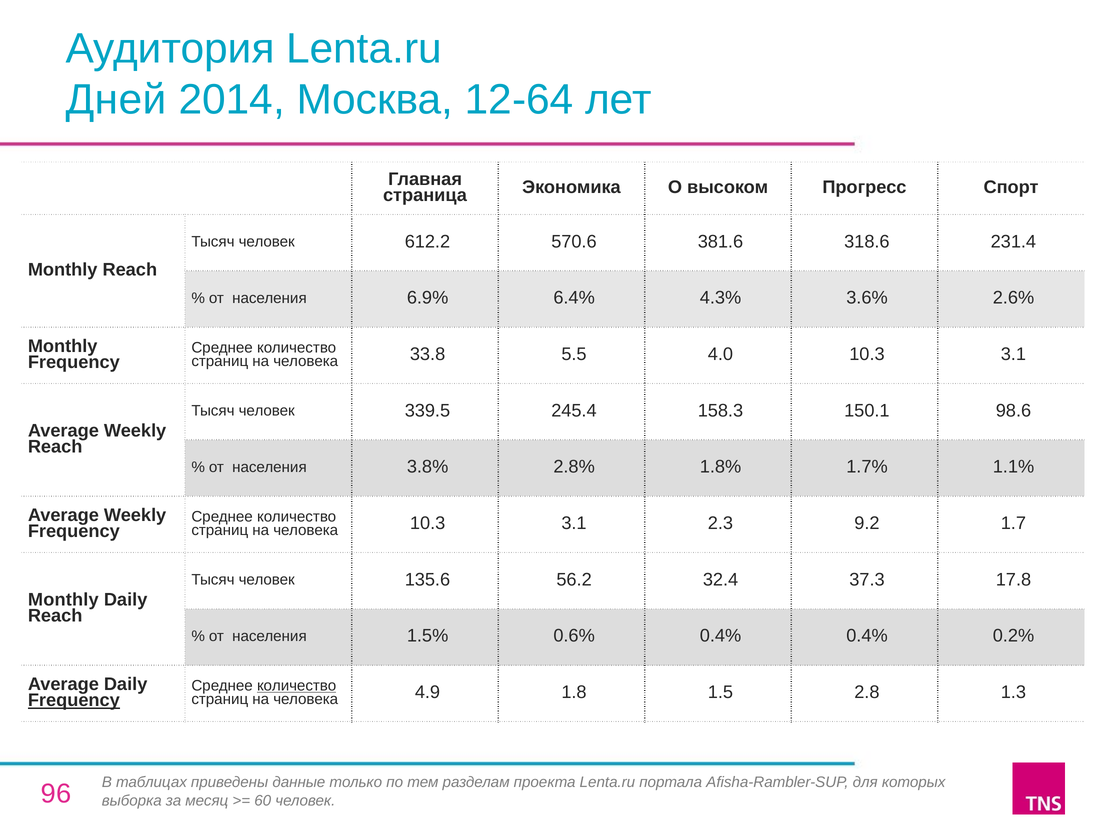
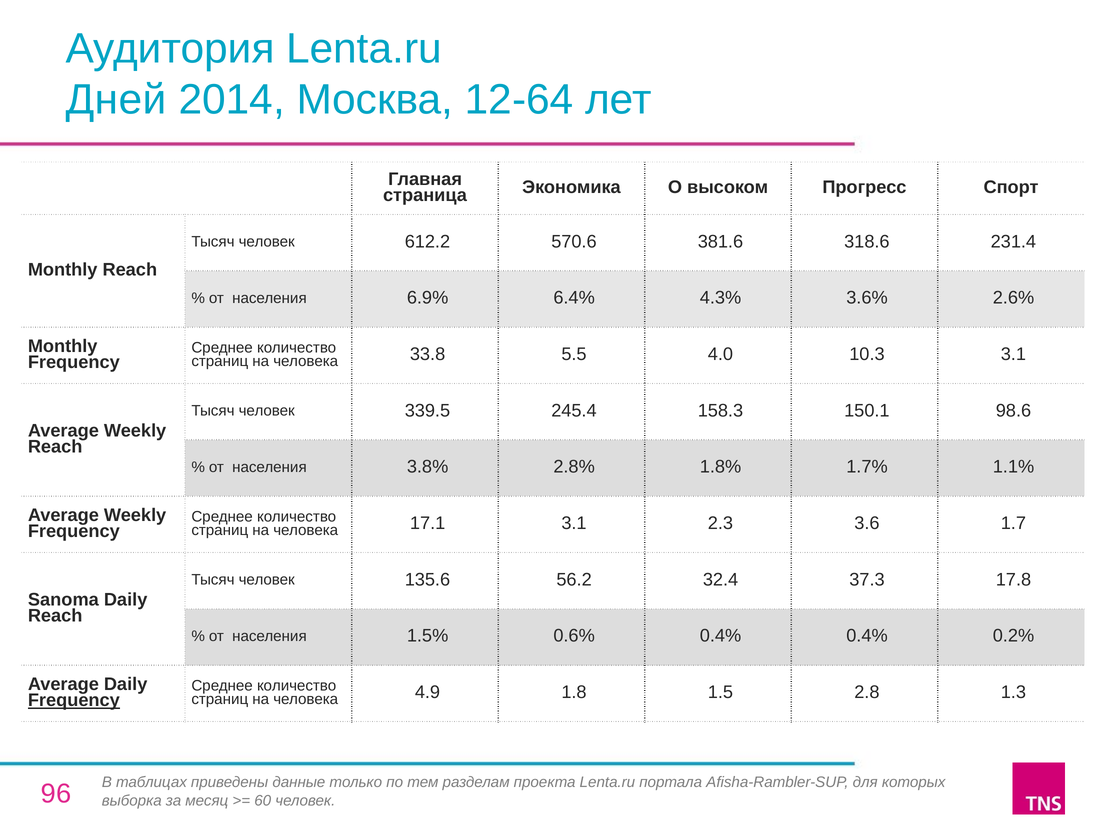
человека 10.3: 10.3 -> 17.1 (428, 523)
9.2: 9.2 -> 3.6 (867, 523)
Monthly: Monthly -> Sanoma (63, 599)
количество underline: present -> none (297, 685)
